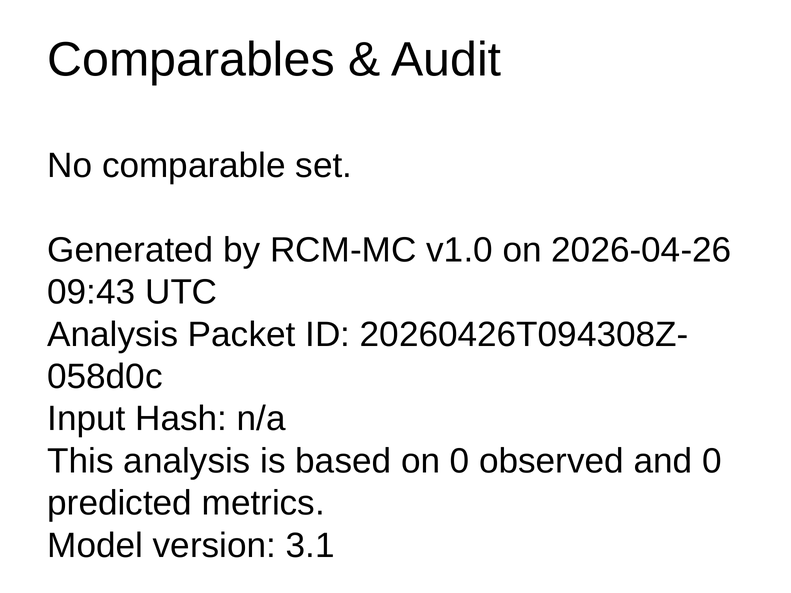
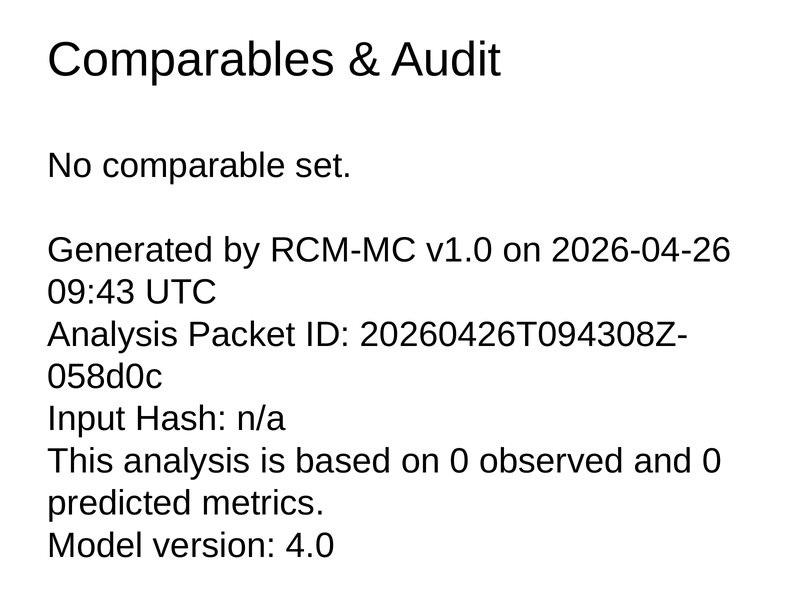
3.1: 3.1 -> 4.0 (310, 546)
